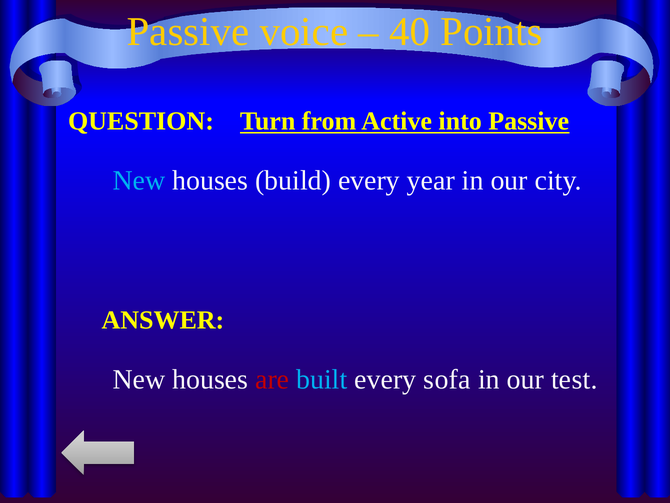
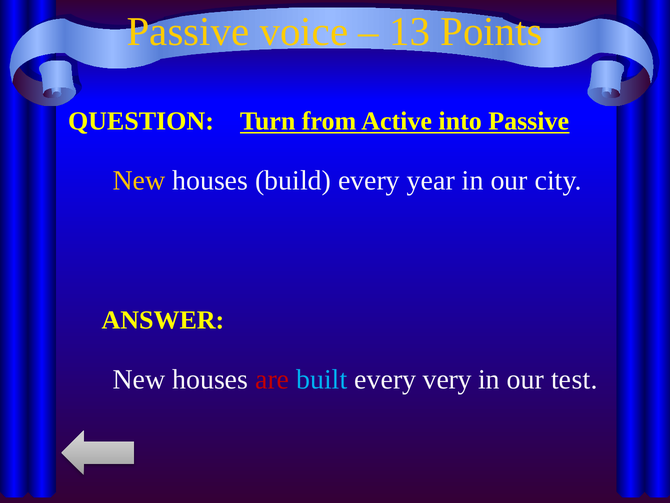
40: 40 -> 13 (410, 32)
New colour: light blue -> yellow (139, 181)
sofa: sofa -> very (447, 379)
